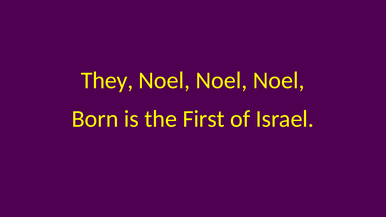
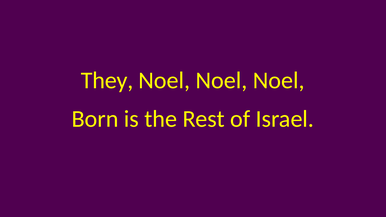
First: First -> Rest (204, 119)
